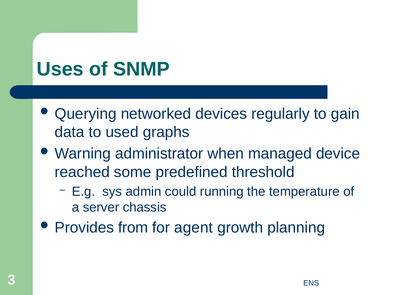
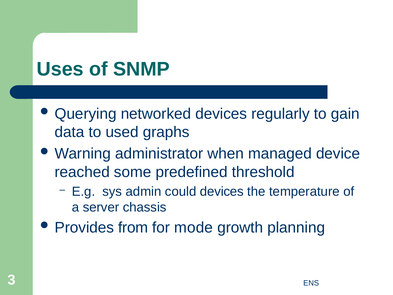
could running: running -> devices (222, 191)
agent: agent -> mode (194, 227)
